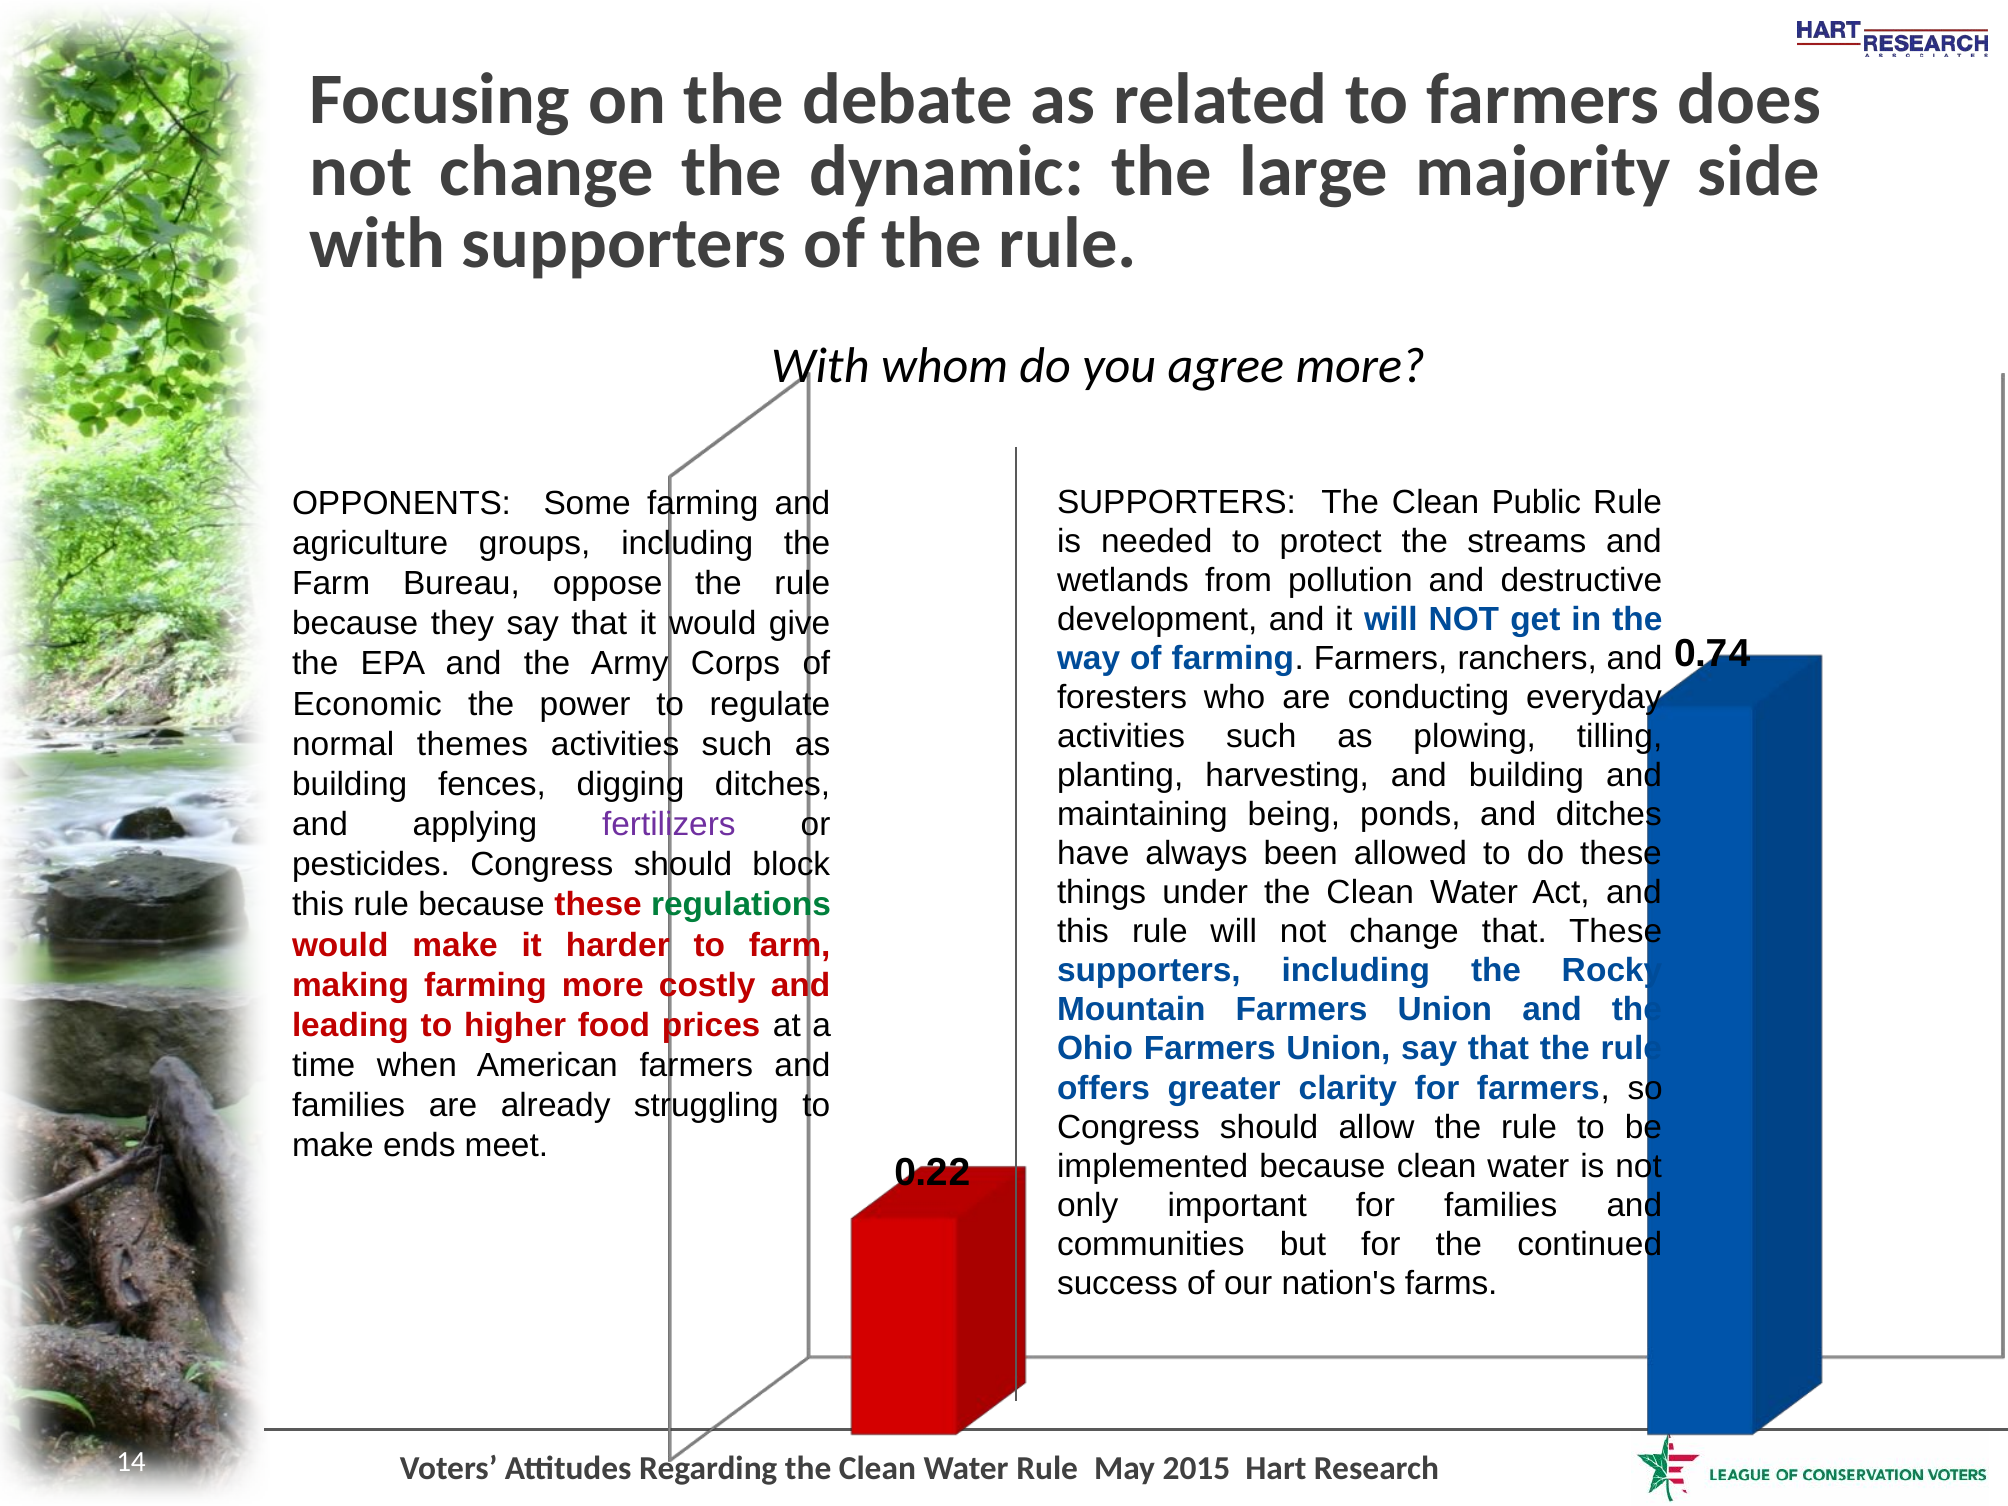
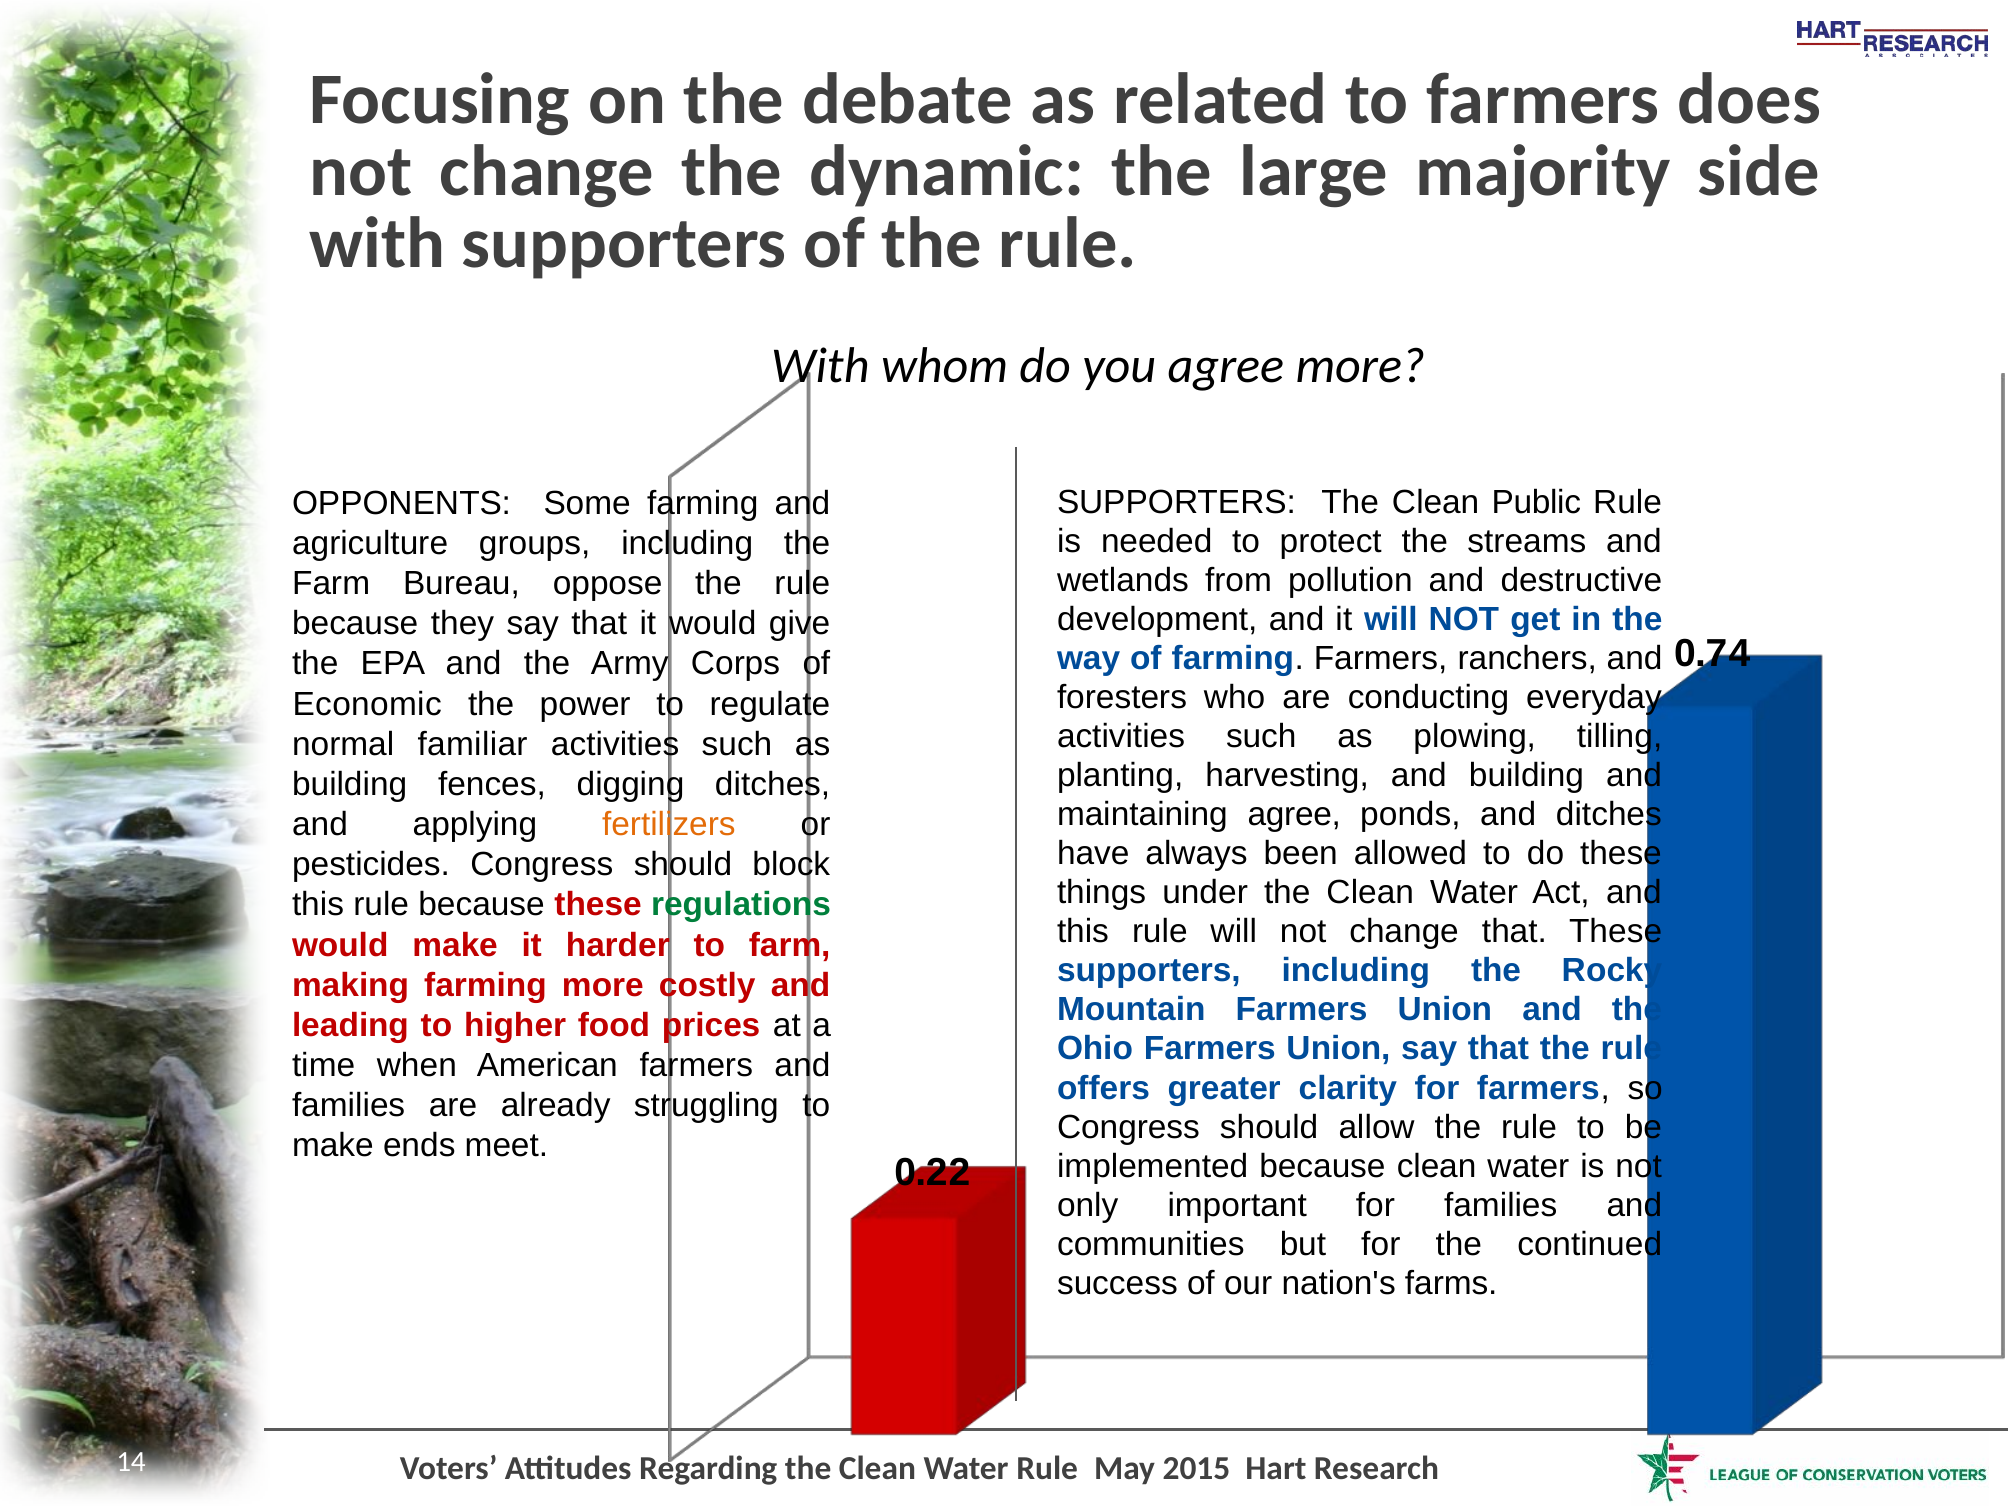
themes: themes -> familiar (473, 744)
maintaining being: being -> agree (1294, 815)
fertilizers colour: purple -> orange (669, 825)
